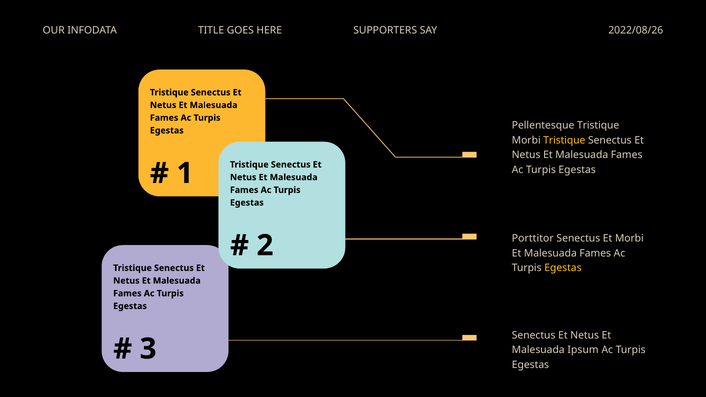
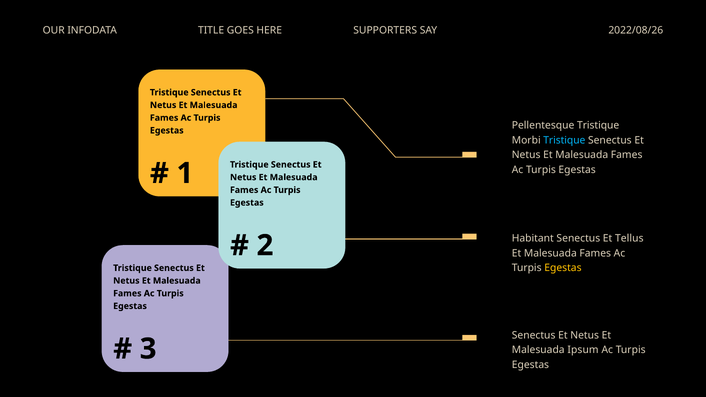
Tristique colour: yellow -> light blue (564, 140)
Porttitor: Porttitor -> Habitant (533, 239)
Et Morbi: Morbi -> Tellus (629, 239)
